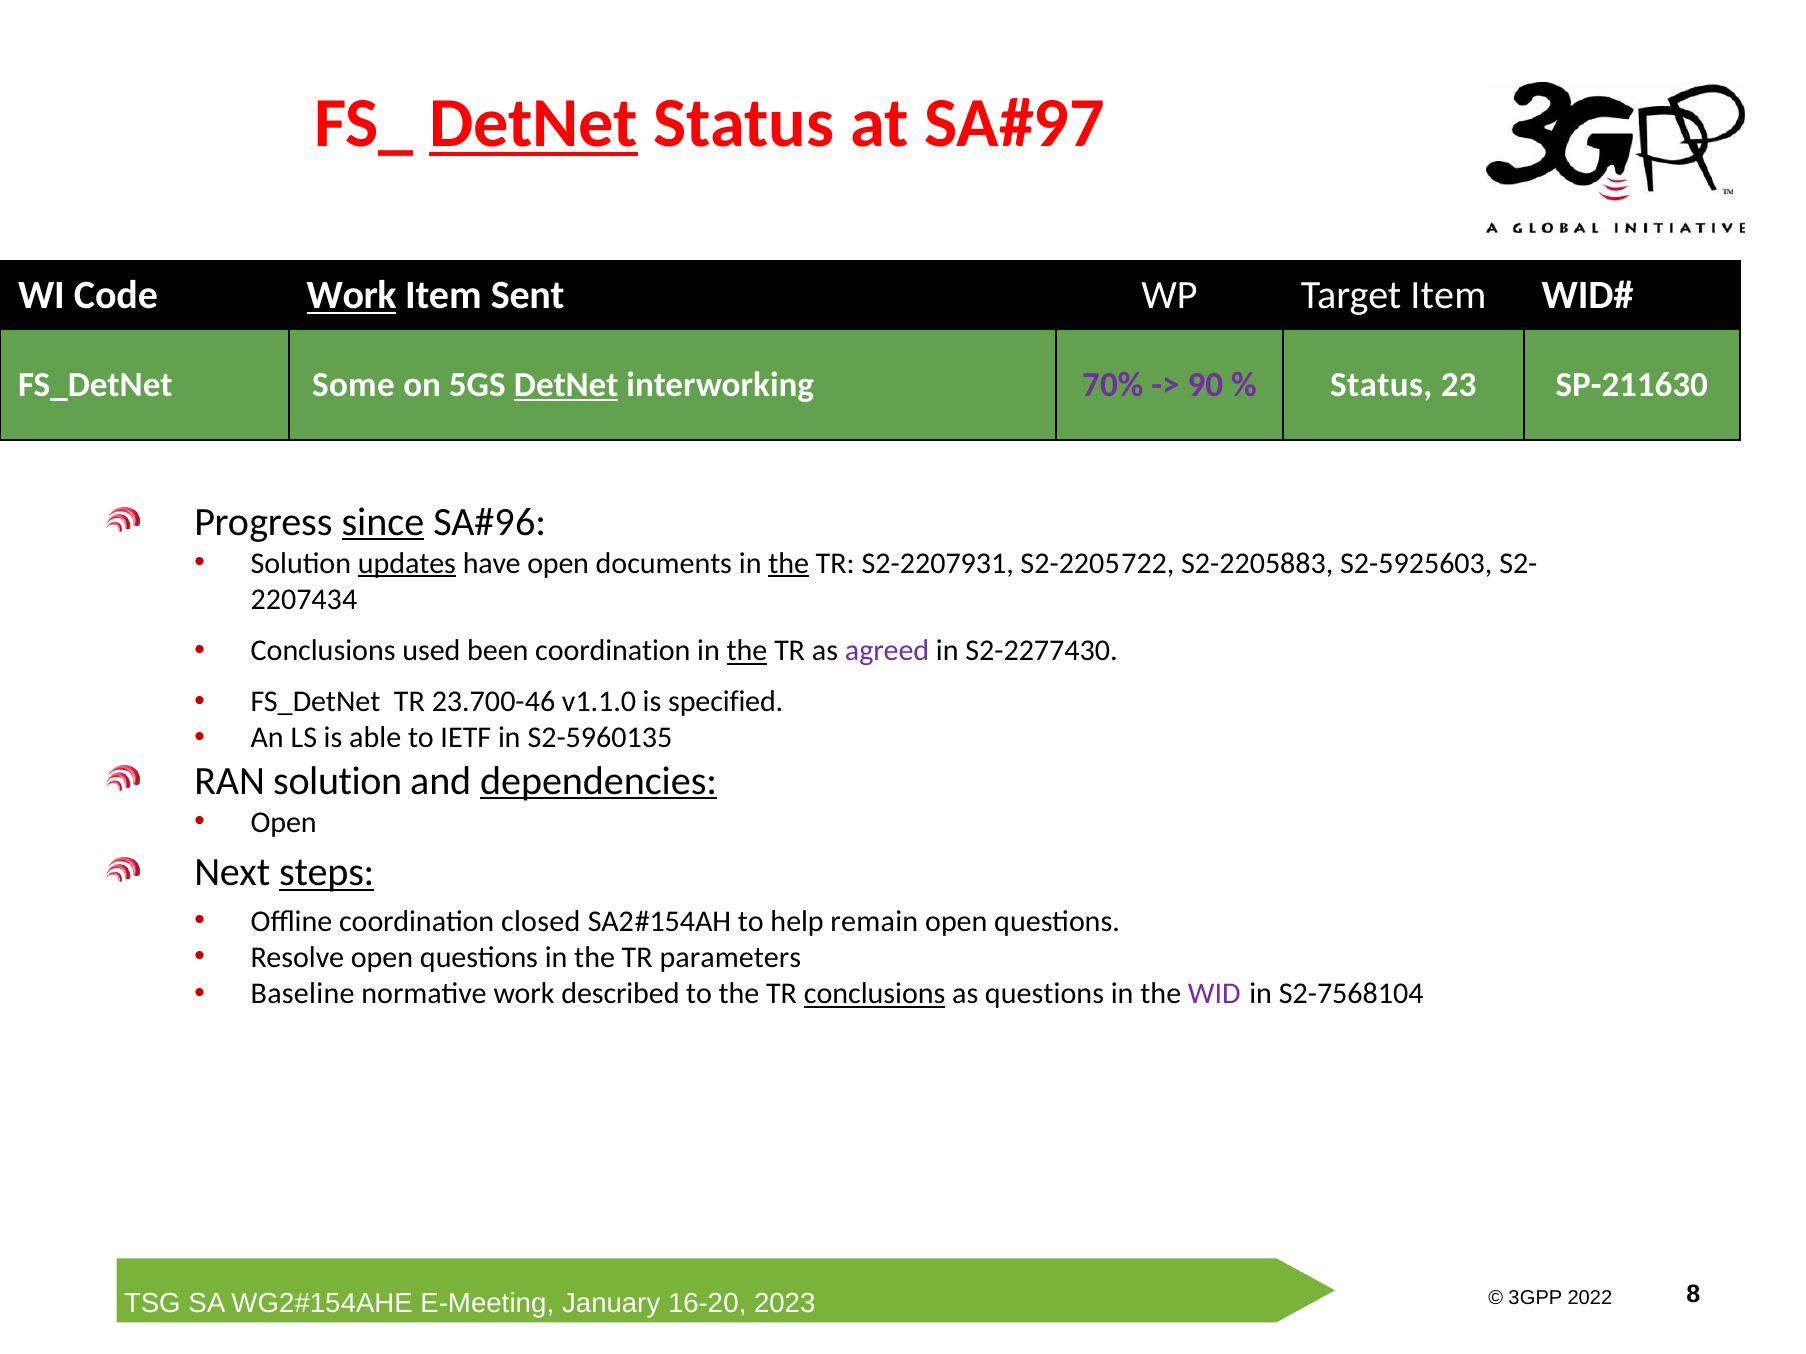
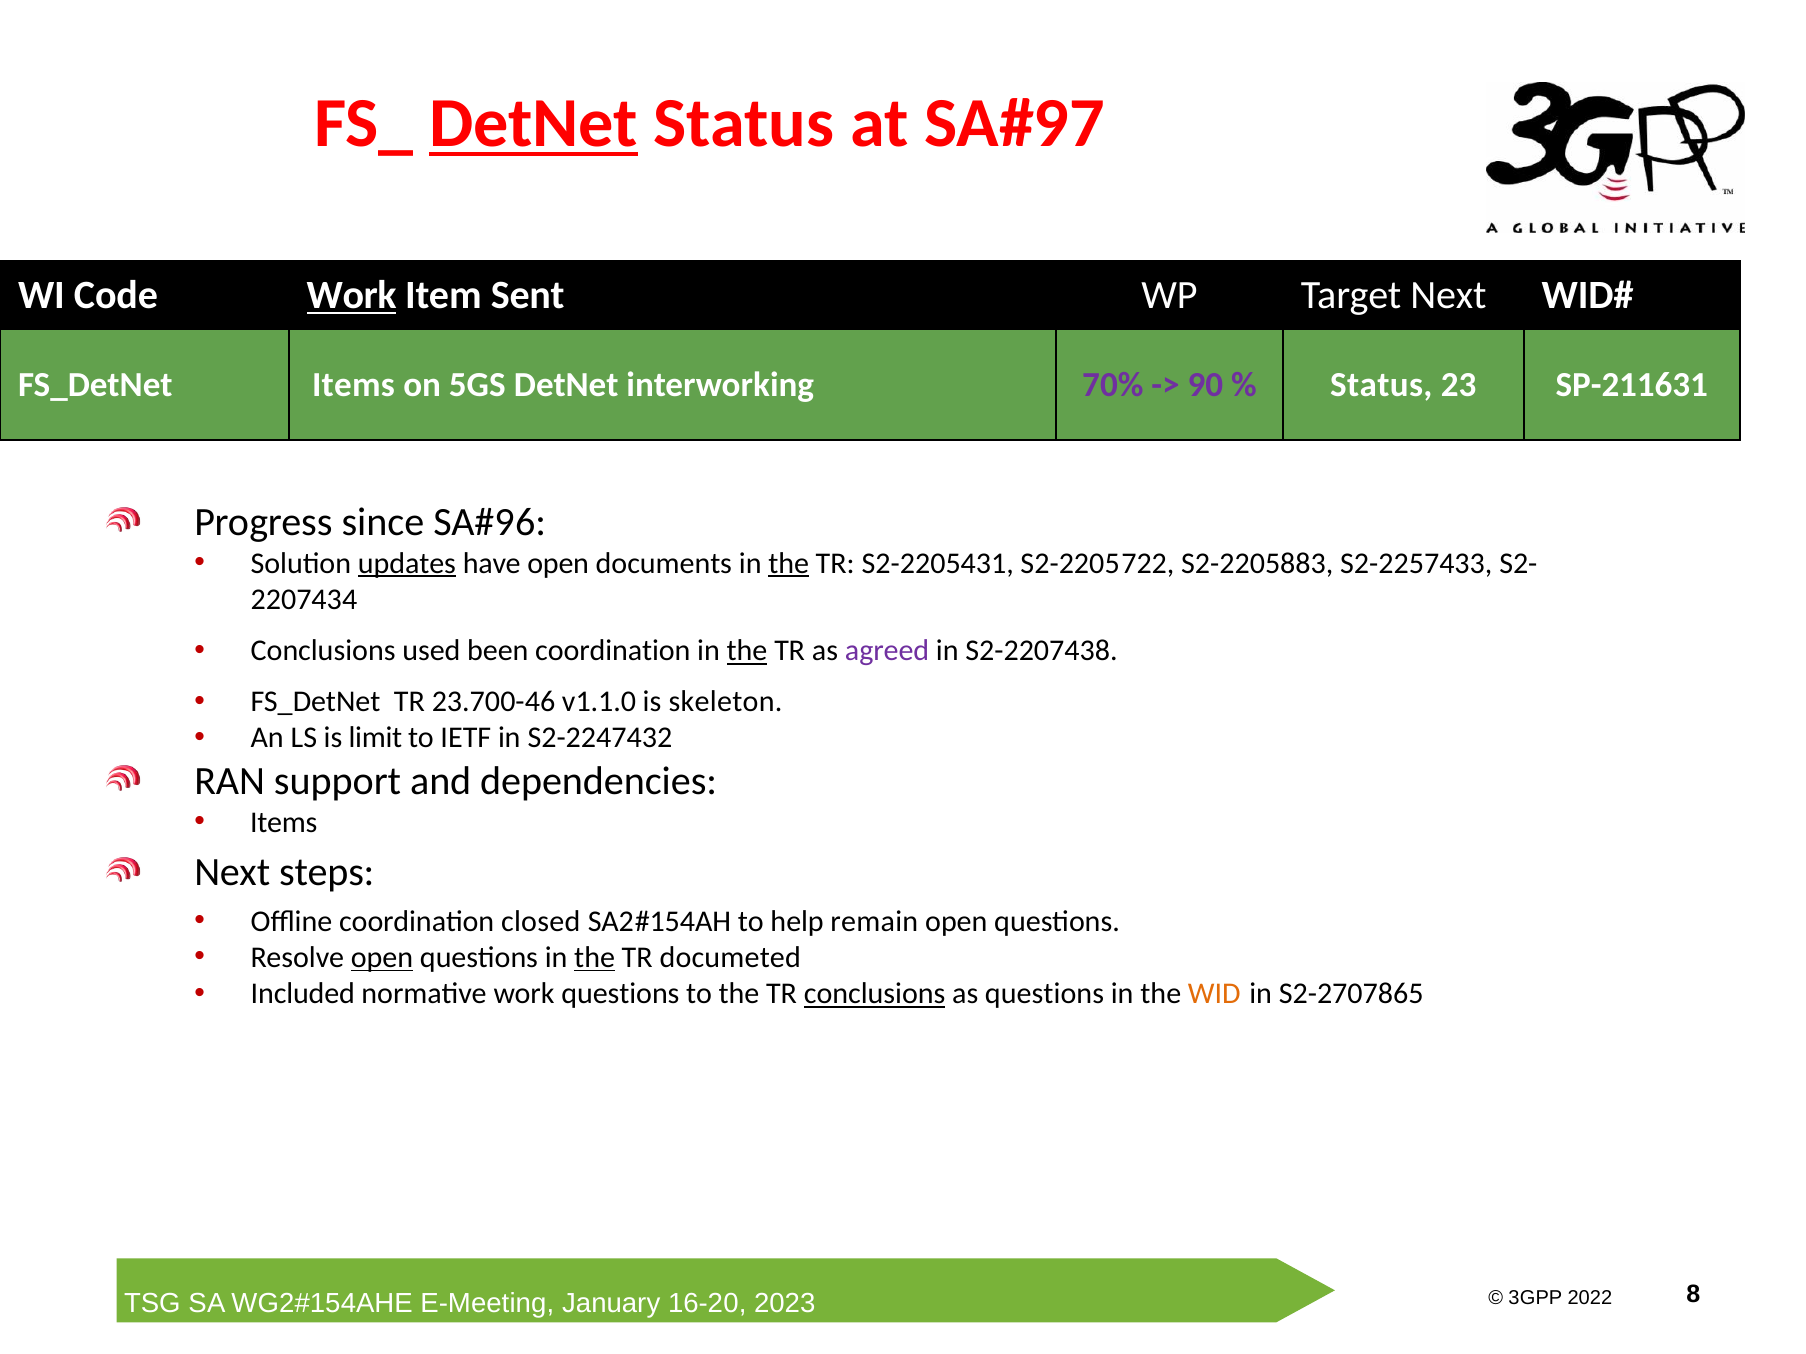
Target Item: Item -> Next (1448, 296)
FS_DetNet Some: Some -> Items (353, 385)
DetNet underline: present -> none (566, 385)
SP-211630: SP-211630 -> SP-211631 (1632, 385)
since underline: present -> none (383, 522)
S2-2207931: S2-2207931 -> S2-2205431 (938, 564)
S2-5925603: S2-5925603 -> S2-2257433 (1416, 564)
S2-2277430: S2-2277430 -> S2-2207438 (1041, 651)
specified: specified -> skeleton (726, 702)
able: able -> limit (375, 738)
S2-5960135: S2-5960135 -> S2-2247432 (600, 738)
RAN solution: solution -> support (338, 781)
dependencies underline: present -> none (599, 781)
Open: Open -> Items (284, 823)
steps underline: present -> none (327, 873)
open underline: none -> present (382, 958)
the underline: none -> present (595, 958)
parameters: parameters -> documeted (730, 958)
Baseline: Baseline -> Included (303, 994)
work described: described -> questions (620, 994)
WID colour: purple -> orange (1214, 994)
S2-7568104: S2-7568104 -> S2-2707865 (1351, 994)
